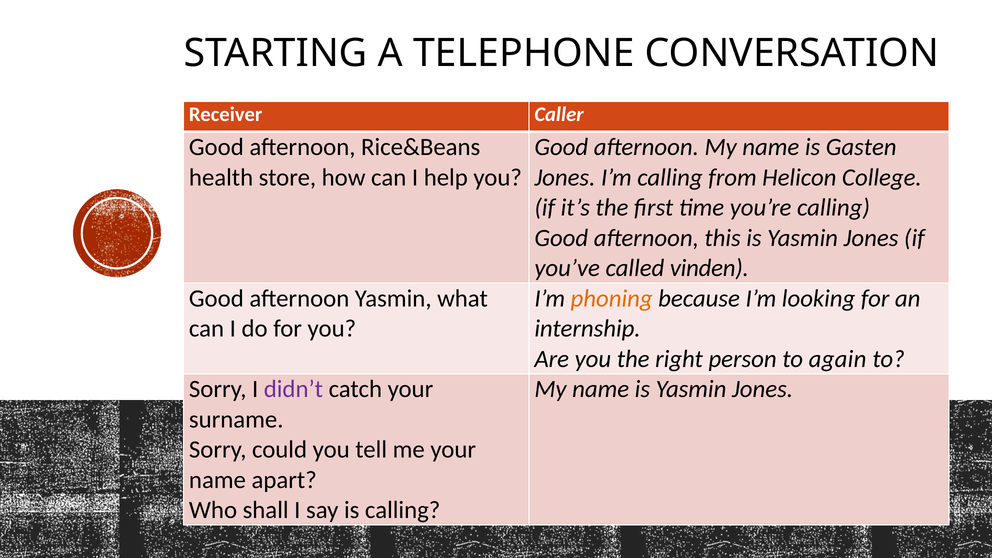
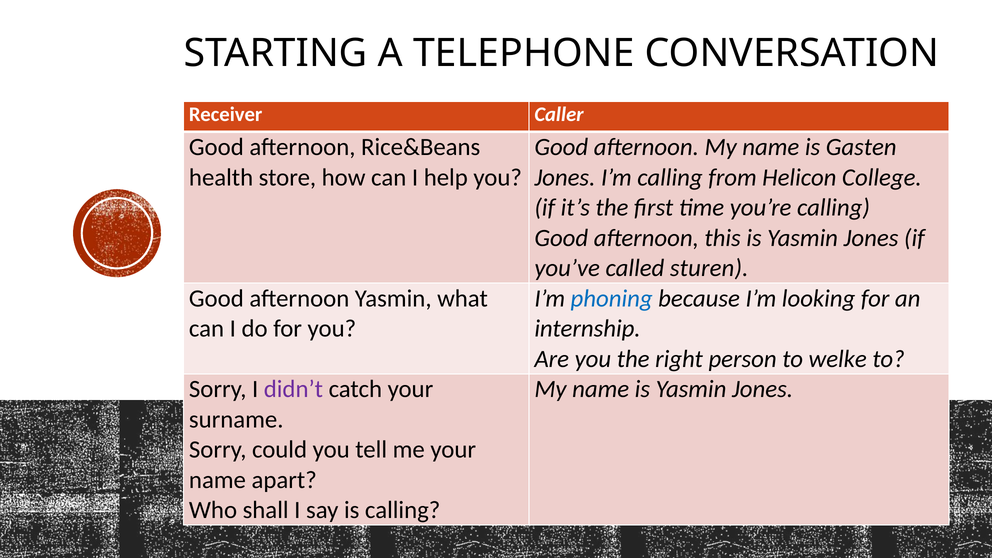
vinden: vinden -> sturen (709, 268)
phoning colour: orange -> blue (612, 298)
again: again -> welke (838, 359)
